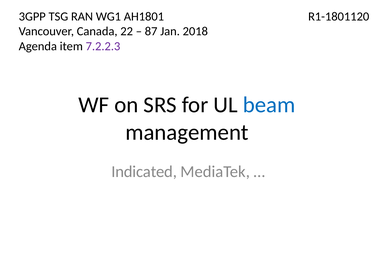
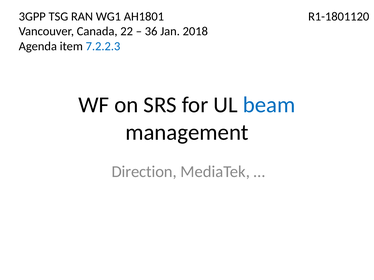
87: 87 -> 36 (151, 31)
7.2.2.3 colour: purple -> blue (103, 46)
Indicated: Indicated -> Direction (144, 172)
